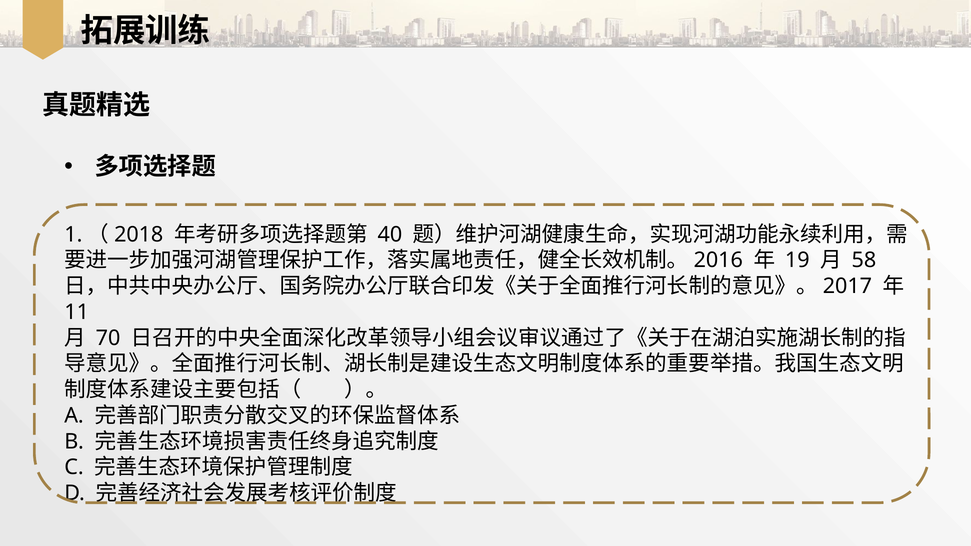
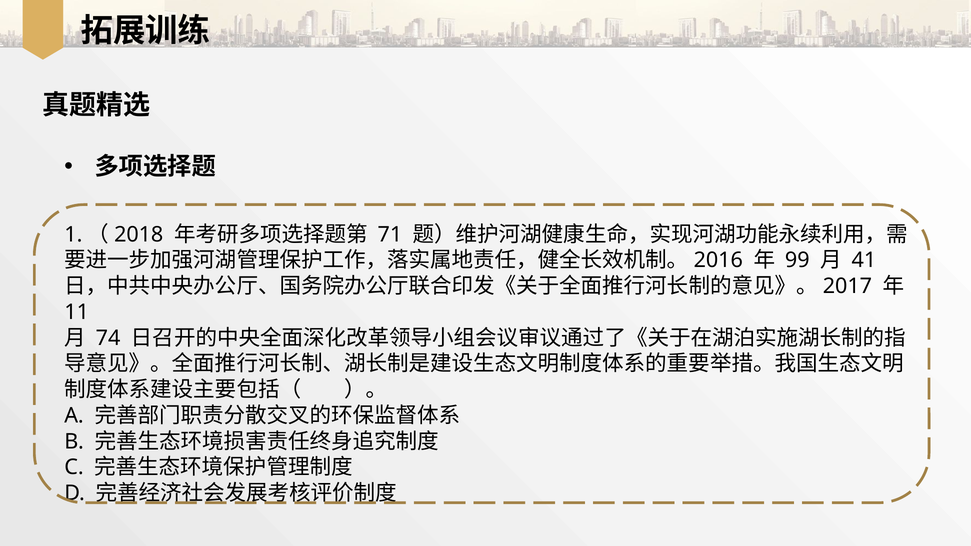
40: 40 -> 71 (390, 235)
19: 19 -> 99 (797, 260)
58: 58 -> 41 (864, 260)
70: 70 -> 74 (108, 338)
